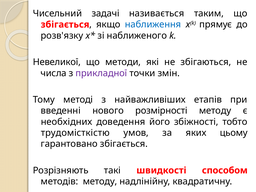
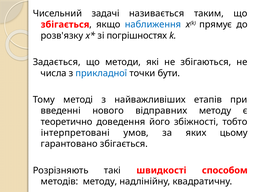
наближеного: наближеного -> погрішностях (137, 36)
Невеликої: Невеликої -> Задається (57, 62)
прикладної colour: purple -> blue (101, 73)
змін: змін -> бути (169, 73)
розмірності: розмірності -> відправних (161, 111)
необхідних: необхідних -> теоретично (67, 122)
трудомісткістю: трудомісткістю -> інтерпретовані (75, 133)
